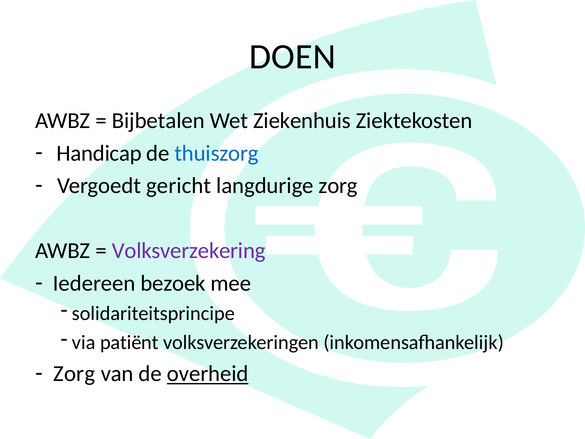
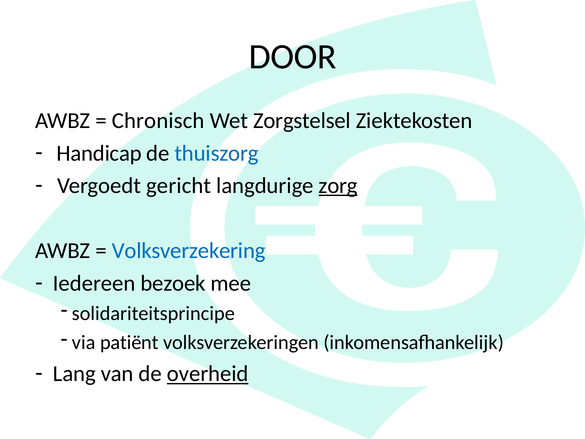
DOEN: DOEN -> DOOR (293, 57)
Bijbetalen: Bijbetalen -> Chronisch (158, 121)
Ziekenhuis: Ziekenhuis -> Zorgstelsel (302, 121)
zorg underline: none -> present (338, 186)
Volksverzekering colour: purple -> blue (189, 251)
Zorg: Zorg -> Lang (74, 374)
